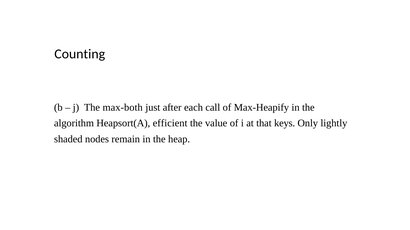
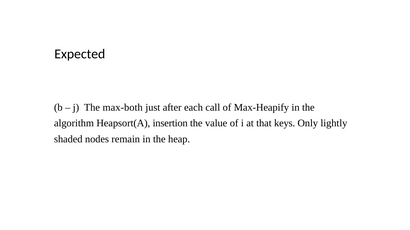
Counting: Counting -> Expected (80, 54)
efficient: efficient -> insertion (170, 124)
